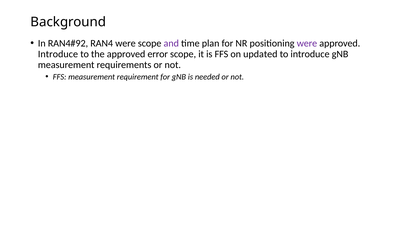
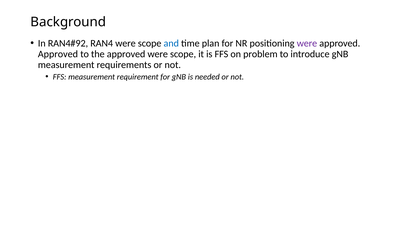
and colour: purple -> blue (171, 43)
Introduce: Introduce -> Approved (58, 54)
approved error: error -> were (158, 54)
updated: updated -> problem (260, 54)
